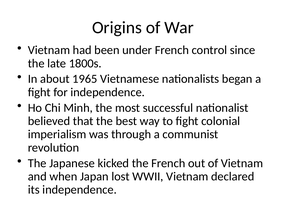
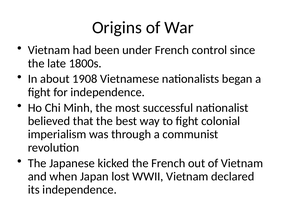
1965: 1965 -> 1908 (85, 79)
